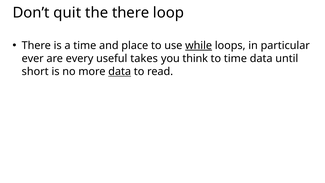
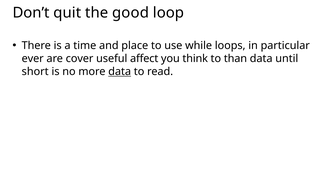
the there: there -> good (131, 13)
while underline: present -> none (199, 45)
every: every -> cover (80, 58)
takes: takes -> affect (144, 58)
to time: time -> than (235, 58)
